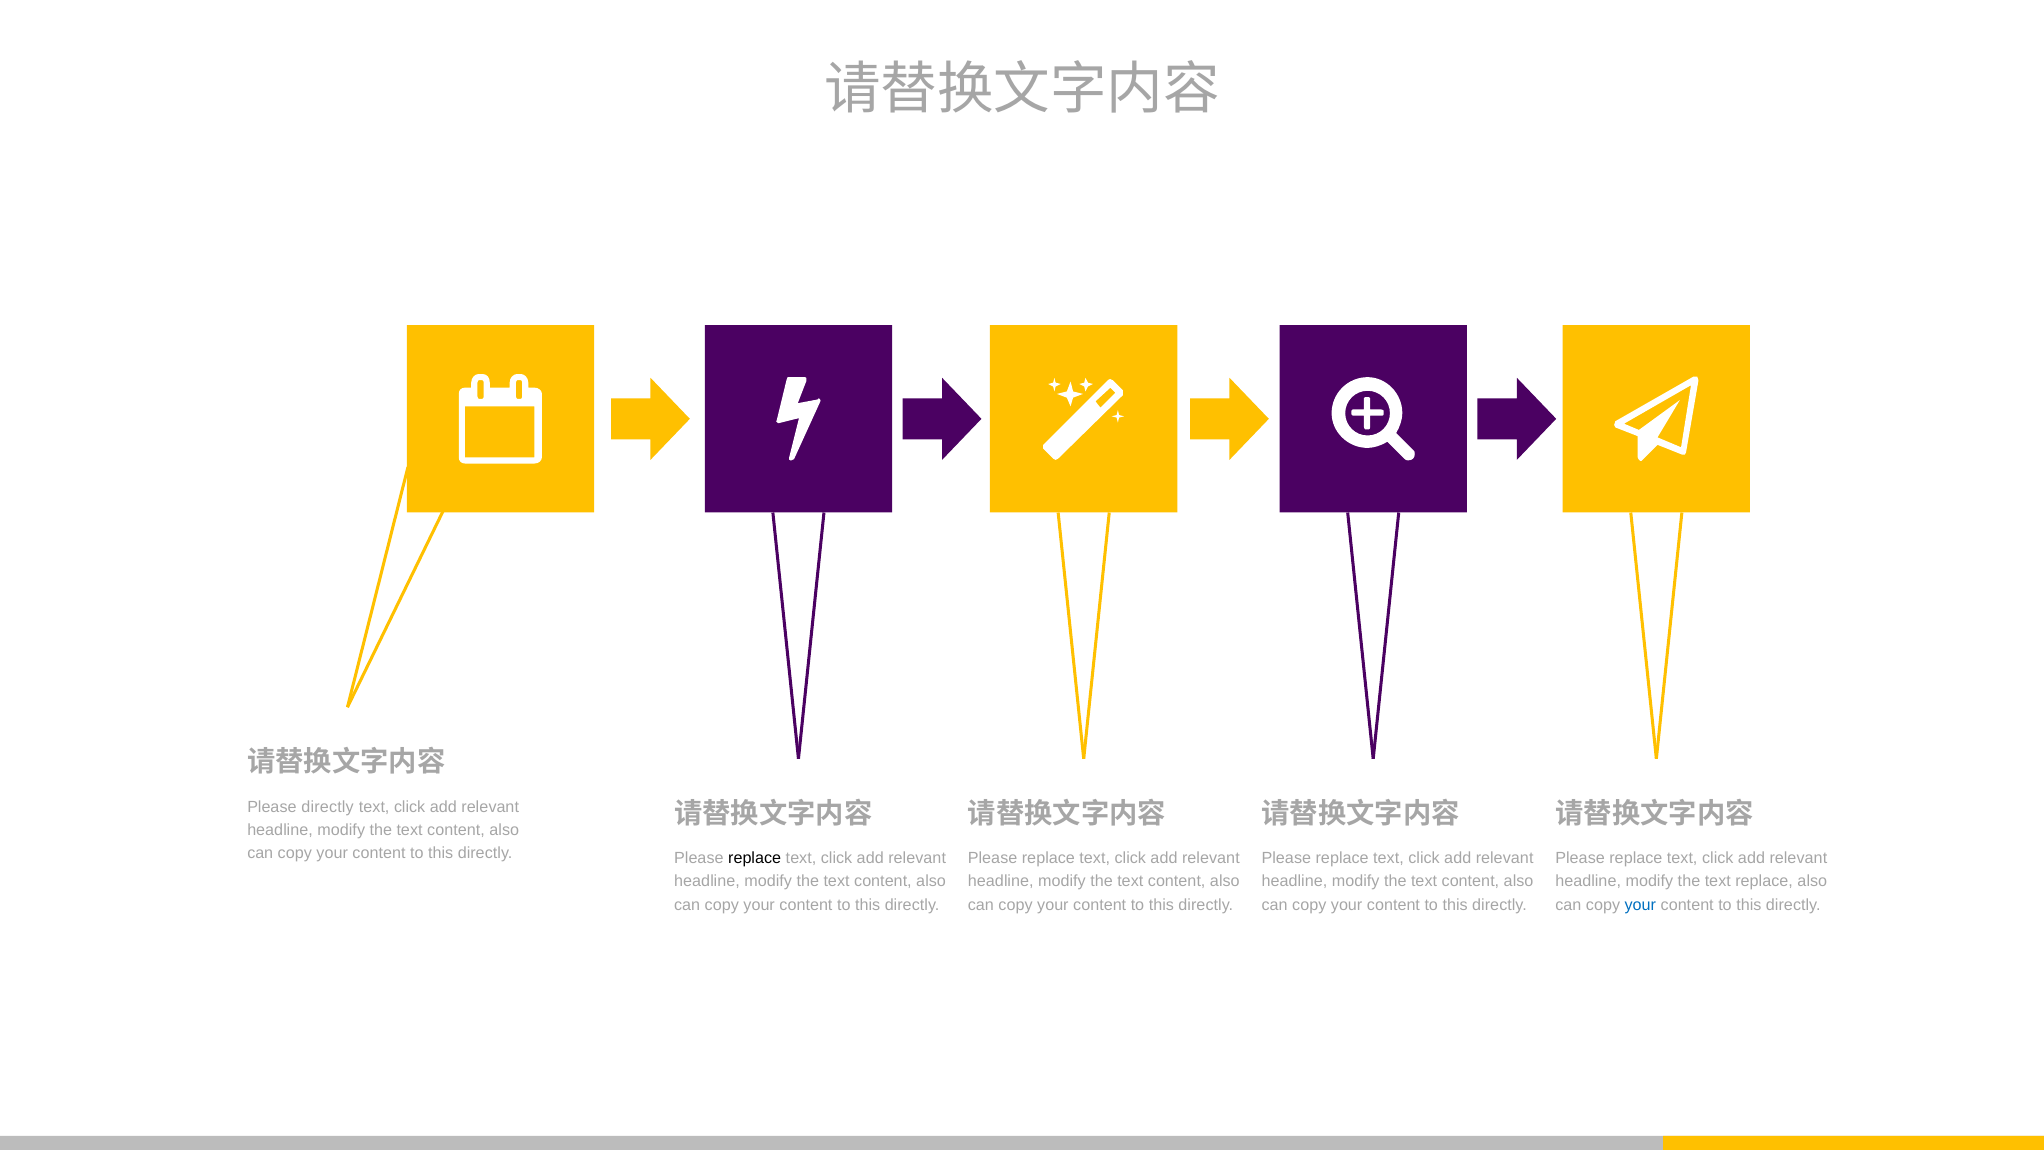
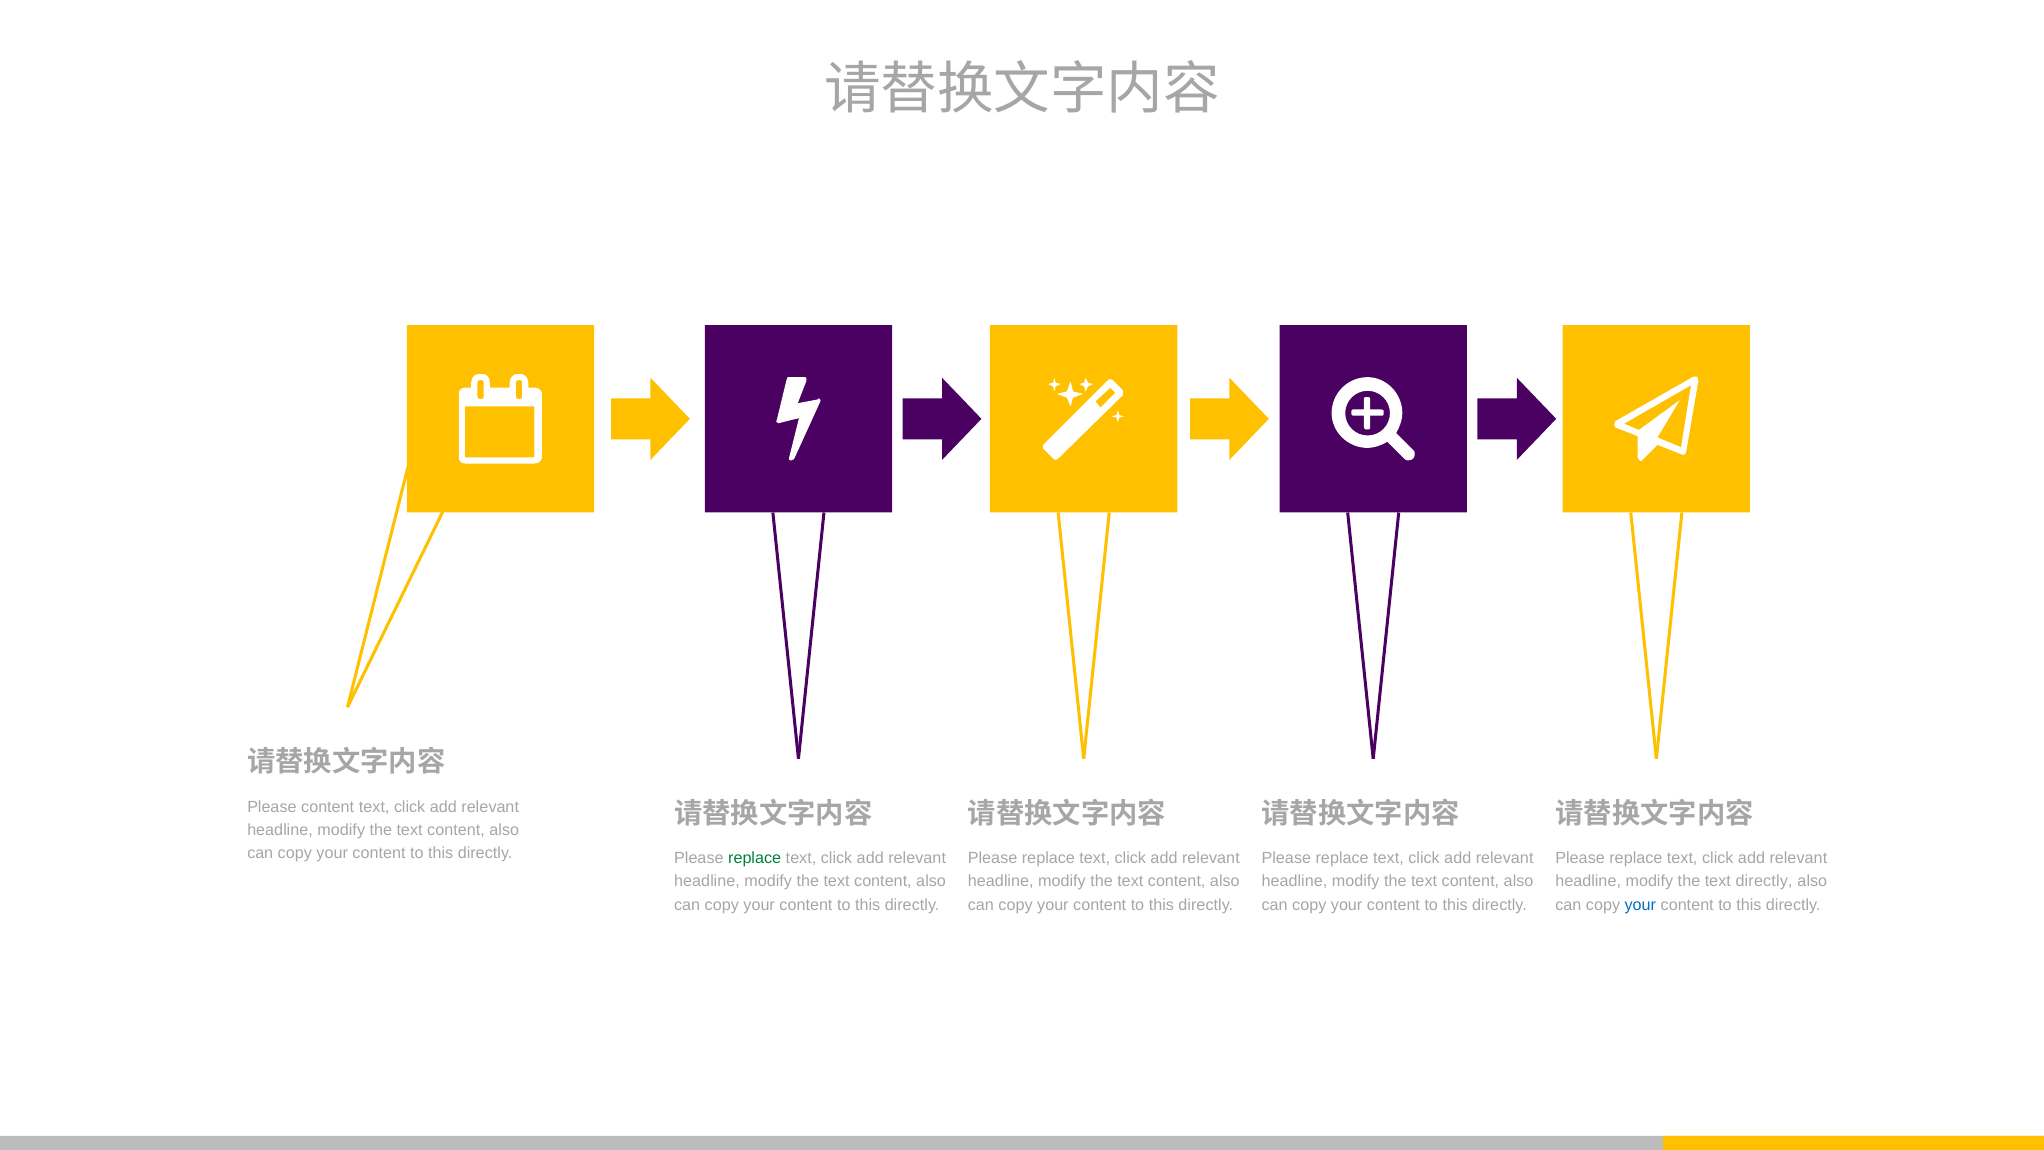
Please directly: directly -> content (328, 807)
replace colour: black -> green (755, 858)
text replace: replace -> directly (1764, 881)
